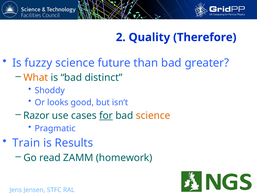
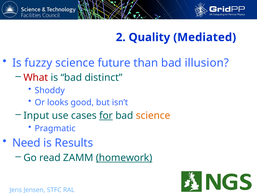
Therefore: Therefore -> Mediated (205, 37)
greater: greater -> illusion (207, 63)
What colour: orange -> red (36, 78)
Razor: Razor -> Input (36, 116)
Train: Train -> Need (26, 143)
homework underline: none -> present (124, 158)
